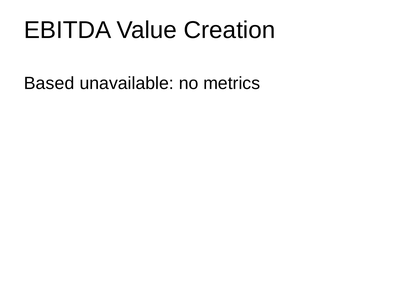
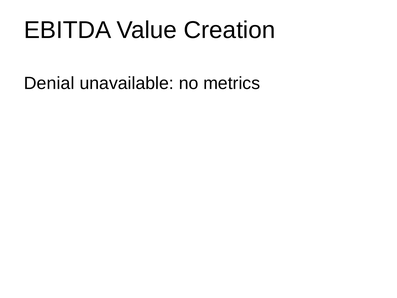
Based: Based -> Denial (49, 83)
